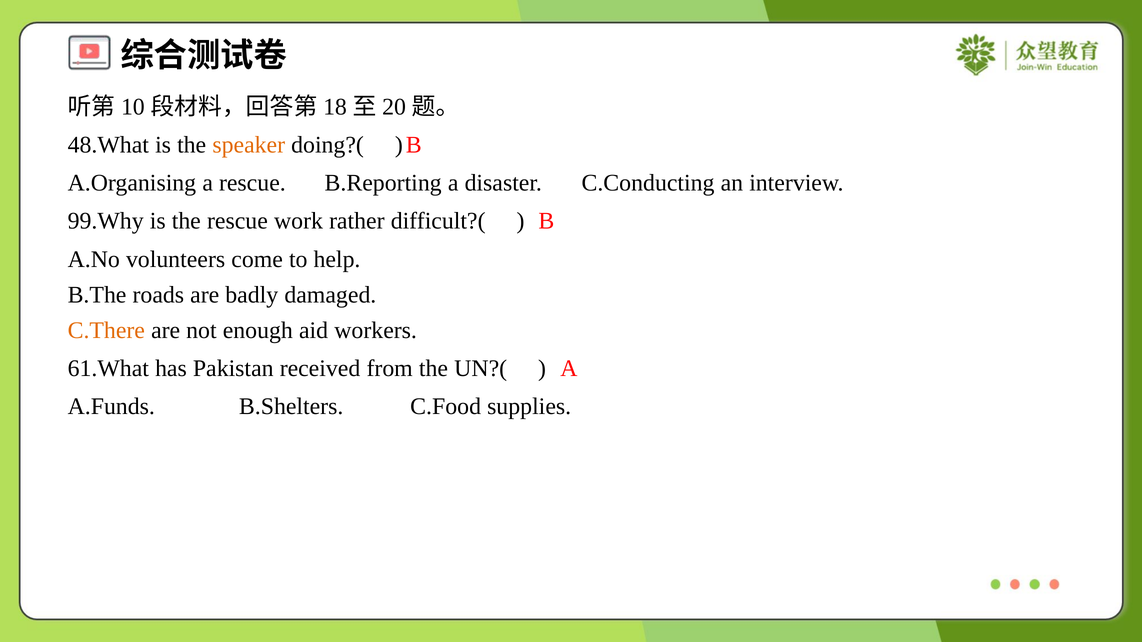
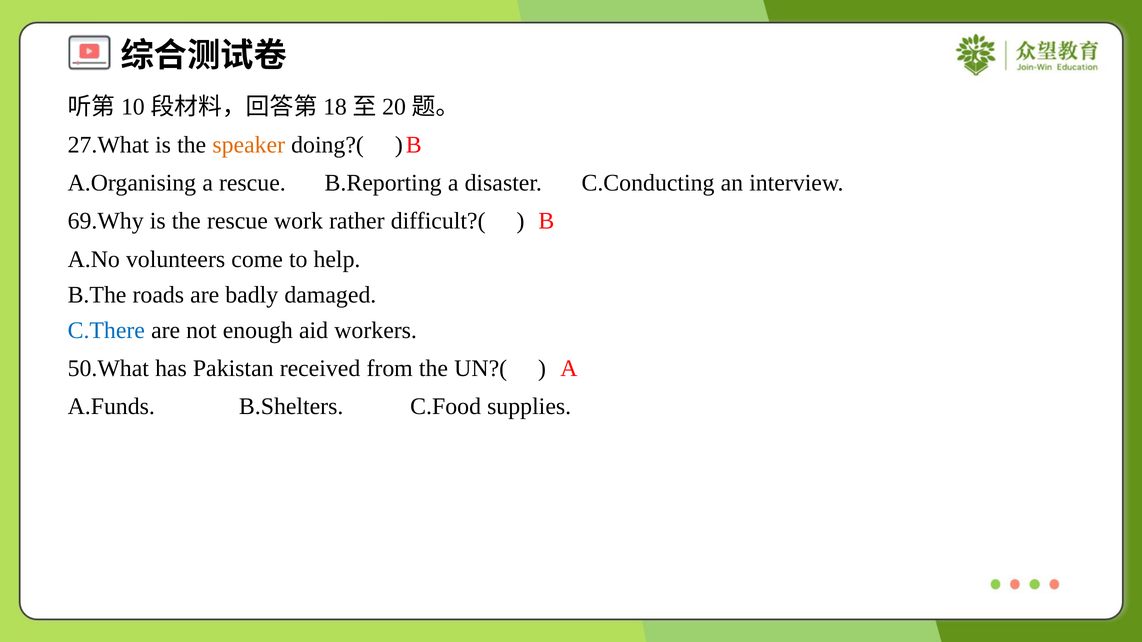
48.What: 48.What -> 27.What (108, 145)
99.Why: 99.Why -> 69.Why (106, 221)
C.There colour: orange -> blue (106, 331)
61.What: 61.What -> 50.What (108, 369)
